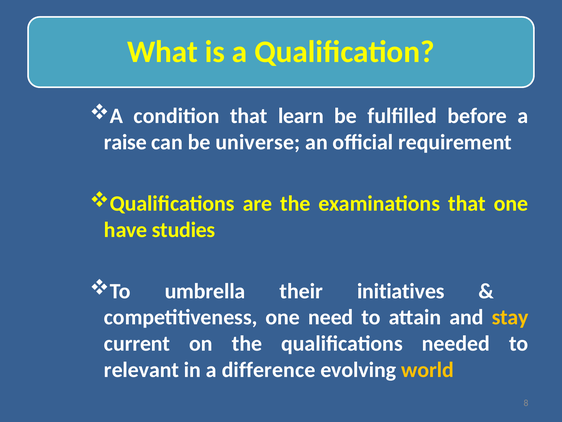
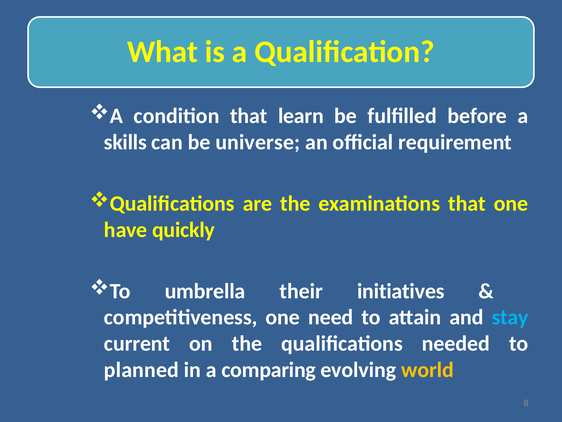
raise: raise -> skills (125, 142)
studies: studies -> quickly (184, 230)
stay colour: yellow -> light blue (510, 317)
relevant: relevant -> planned (141, 370)
difference: difference -> comparing (269, 370)
